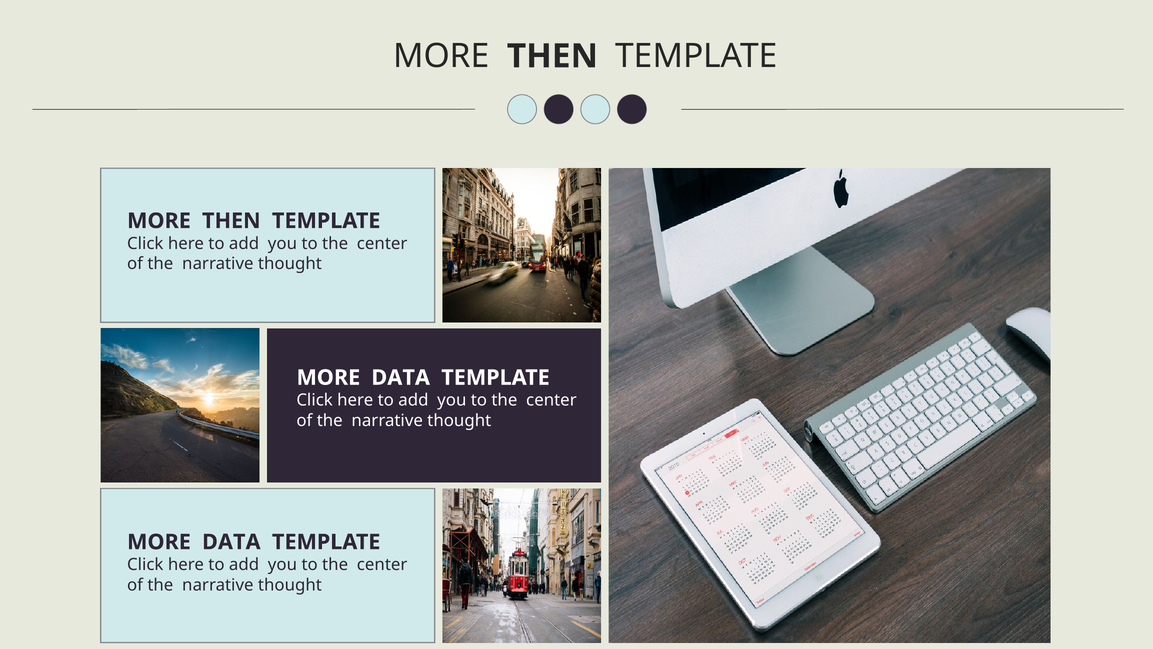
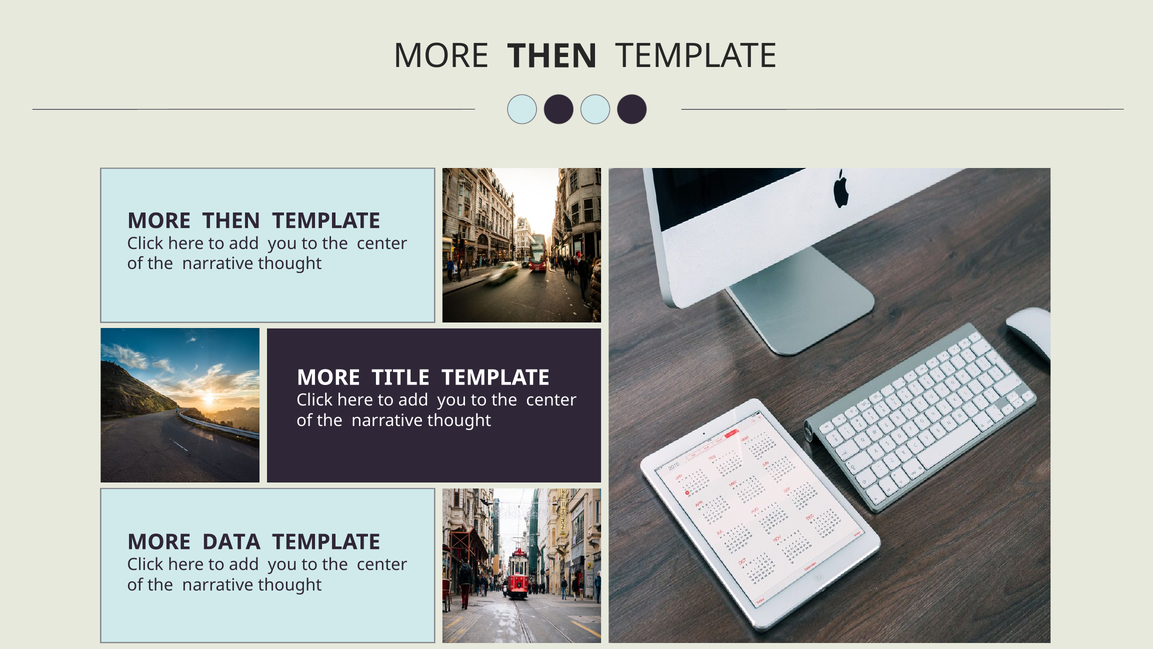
DATA: DATA -> TITLE (401, 377)
